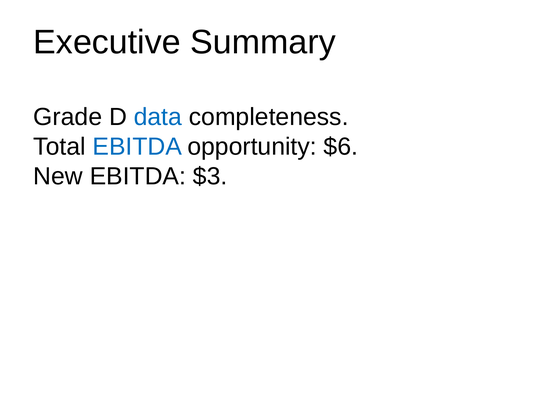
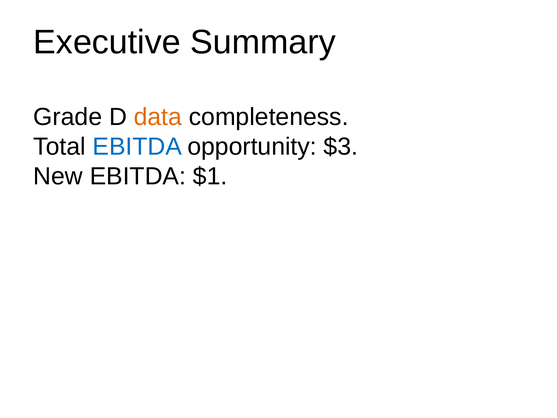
data colour: blue -> orange (158, 117)
$6: $6 -> $3 (341, 147)
$3: $3 -> $1 (210, 176)
